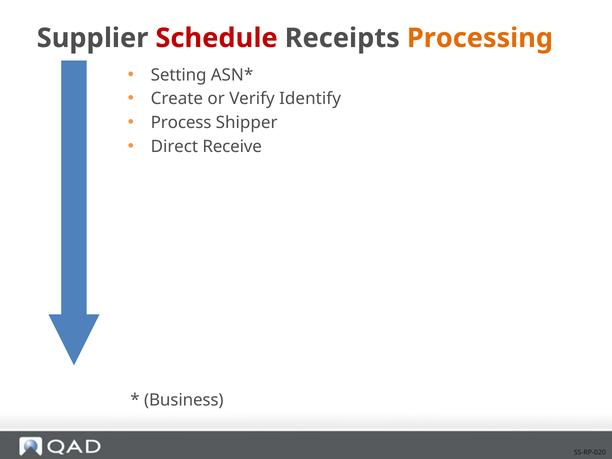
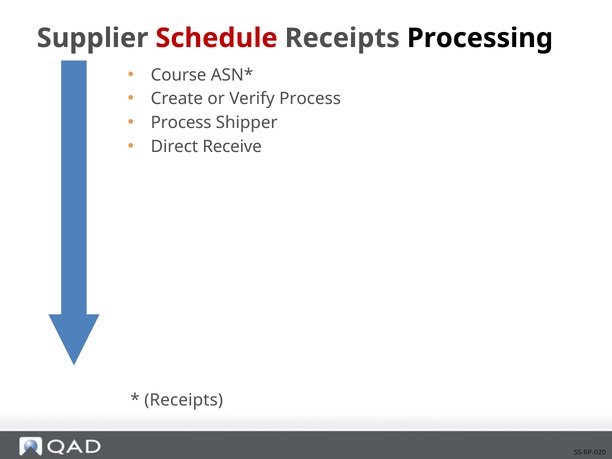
Processing colour: orange -> black (480, 38)
Setting: Setting -> Course (179, 75)
Verify Identify: Identify -> Process (310, 99)
Business: Business -> Receipts (184, 400)
